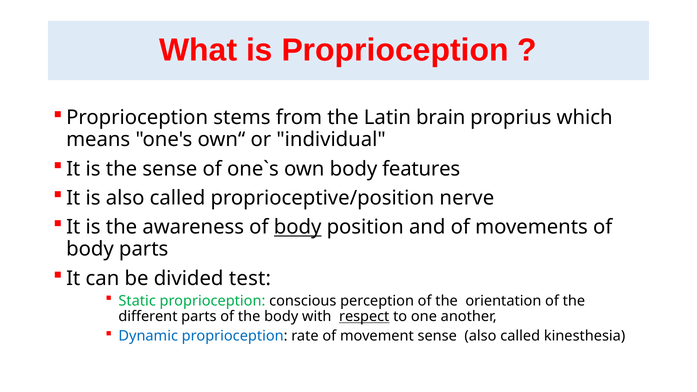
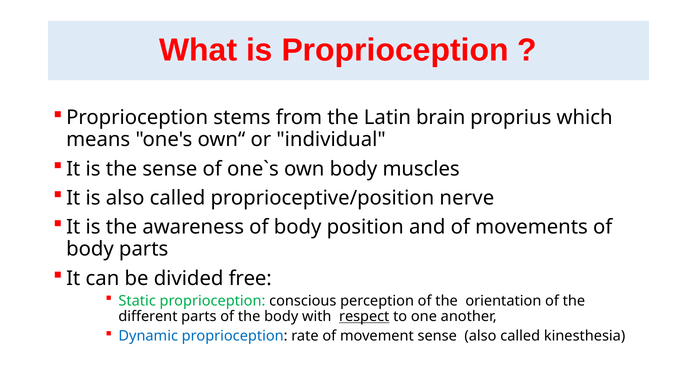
features: features -> muscles (421, 169)
body underline: present -> none (298, 227)
test: test -> free (250, 278)
